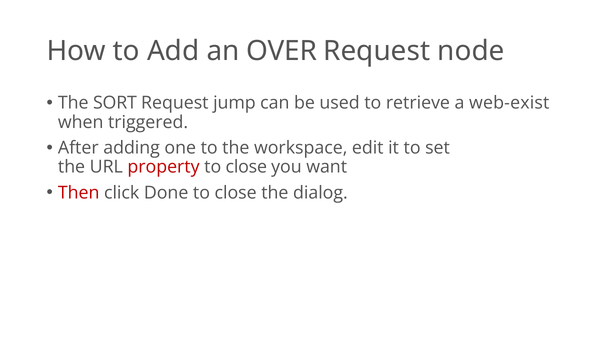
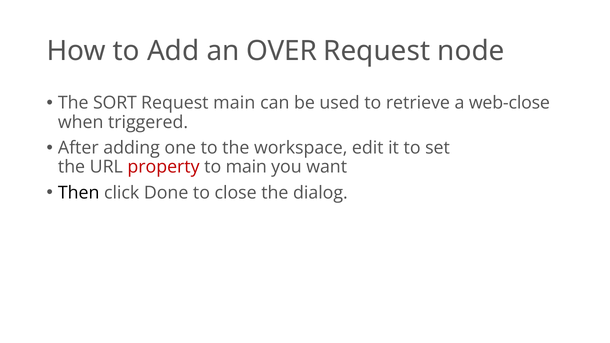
Request jump: jump -> main (234, 103)
web-exist: web-exist -> web-close (509, 103)
close: close -> main (246, 167)
Then colour: red -> black (79, 193)
